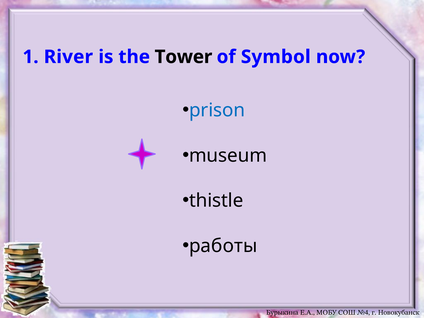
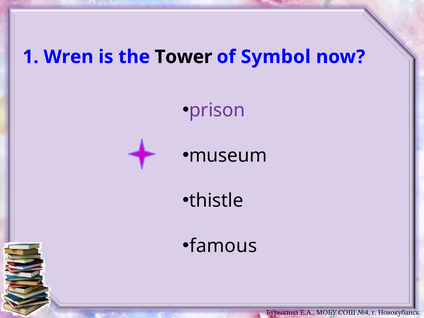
River: River -> Wren (69, 57)
prison colour: blue -> purple (217, 110)
работы: работы -> famous (223, 246)
